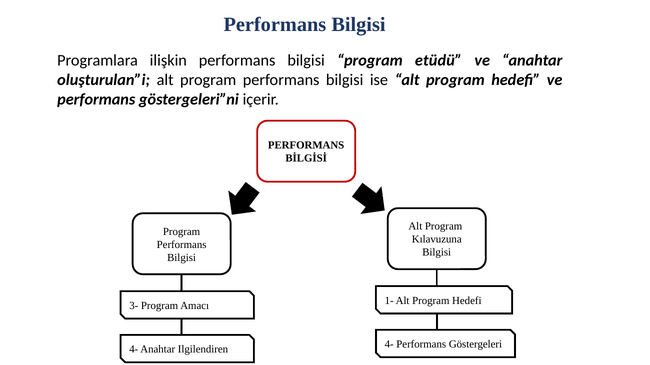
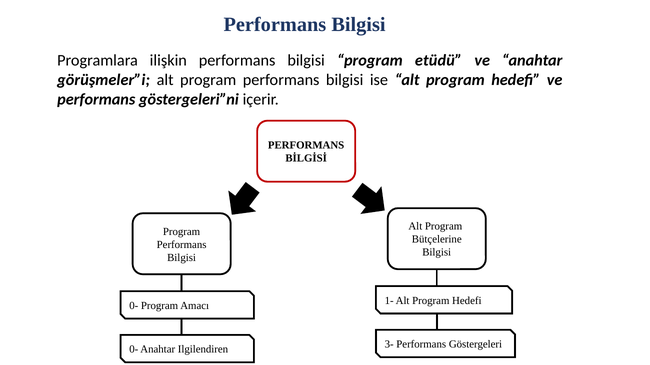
oluşturulan”i: oluşturulan”i -> görüşmeler”i (104, 80)
Kılavuzuna: Kılavuzuna -> Bütçelerine (437, 240)
3-: 3- -> 0- (134, 306)
4-: 4- -> 3- (389, 345)
4-: 4- -> 0- (134, 350)
